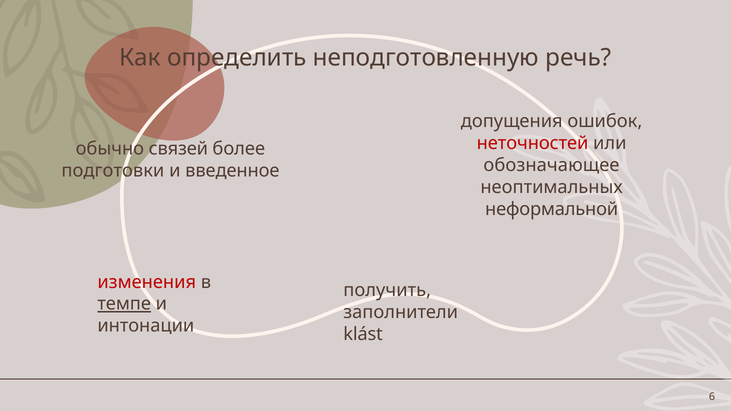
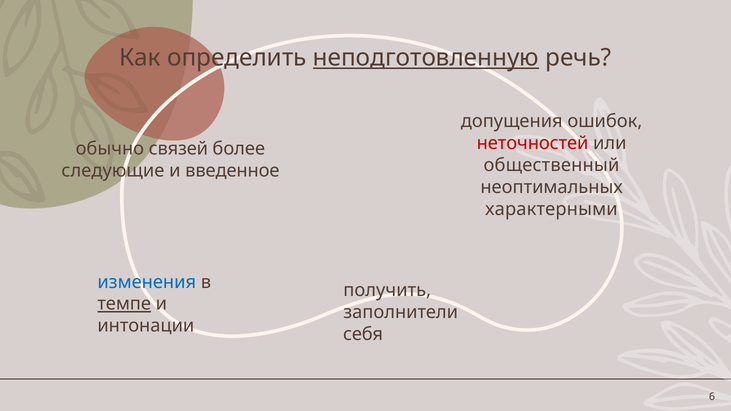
неподготовленную underline: none -> present (426, 58)
обозначающее: обозначающее -> общественный (551, 165)
подготовки: подготовки -> следующие (113, 171)
неформальной: неформальной -> характерными (551, 209)
изменения colour: red -> blue (147, 282)
klást: klást -> себя (363, 334)
